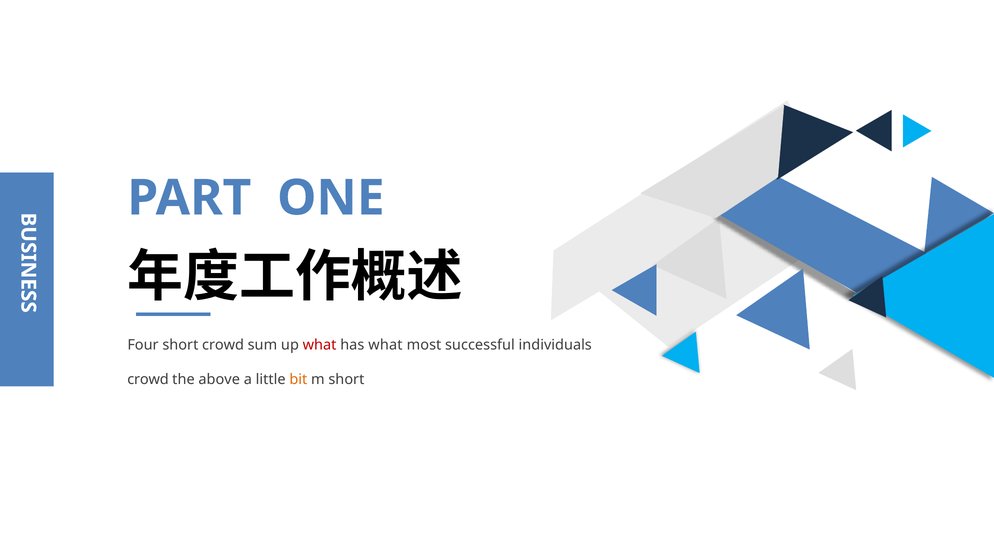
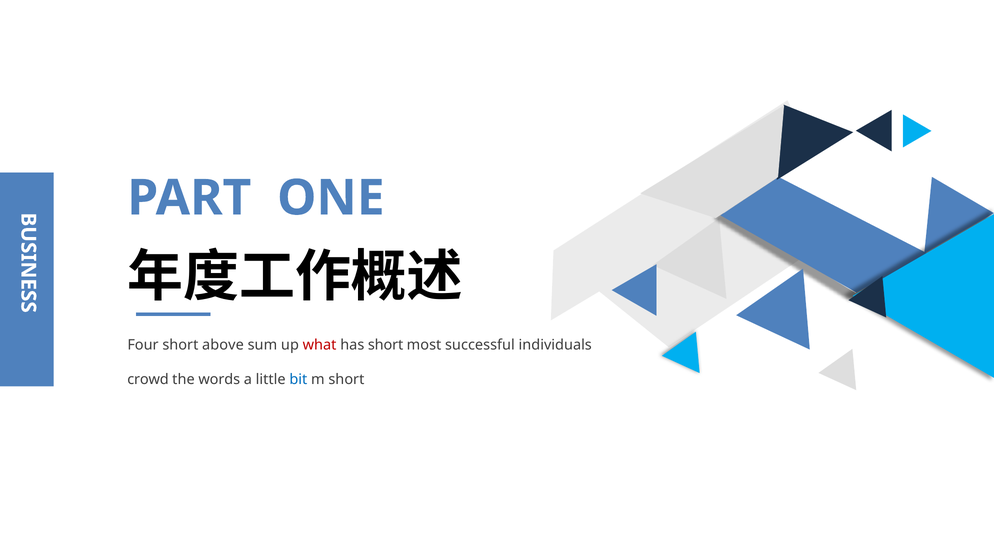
short crowd: crowd -> above (223, 345)
has what: what -> short (386, 345)
above: above -> words (219, 380)
bit colour: orange -> blue (298, 380)
